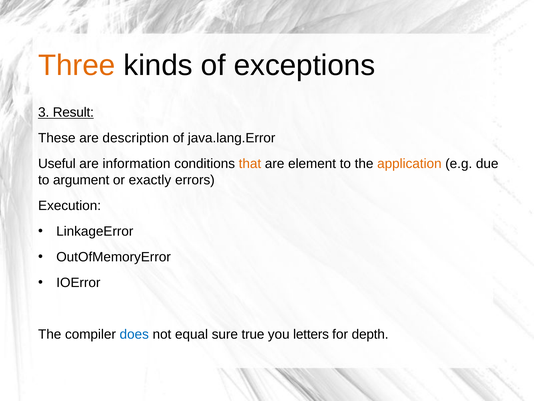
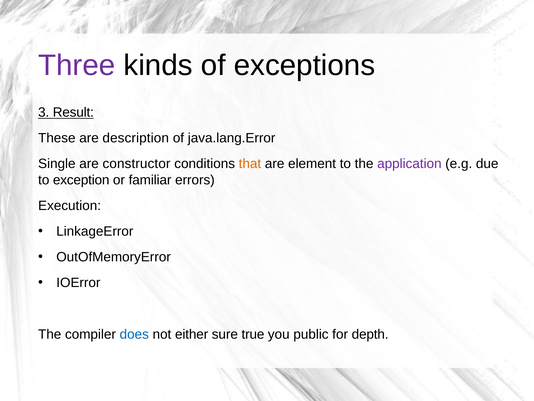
Three colour: orange -> purple (77, 65)
Useful: Useful -> Single (57, 164)
information: information -> constructor (136, 164)
application colour: orange -> purple (409, 164)
argument: argument -> exception (81, 180)
exactly: exactly -> familiar (150, 180)
equal: equal -> either (192, 334)
letters: letters -> public (311, 334)
